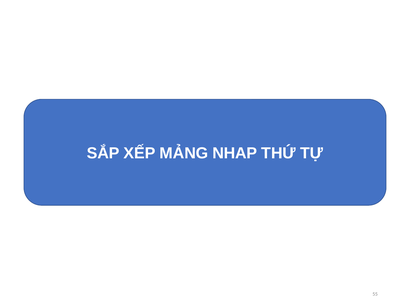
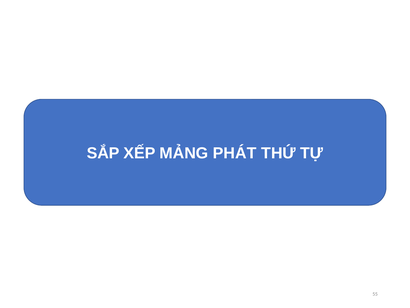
NHAP: NHAP -> PHÁT (235, 153)
